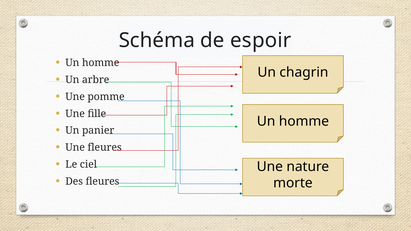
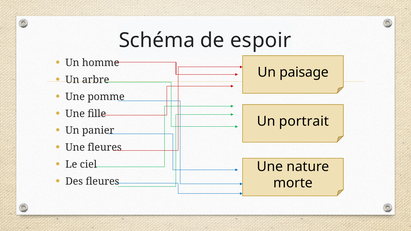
chagrin: chagrin -> paisage (304, 72)
homme: homme -> portrait (304, 121)
